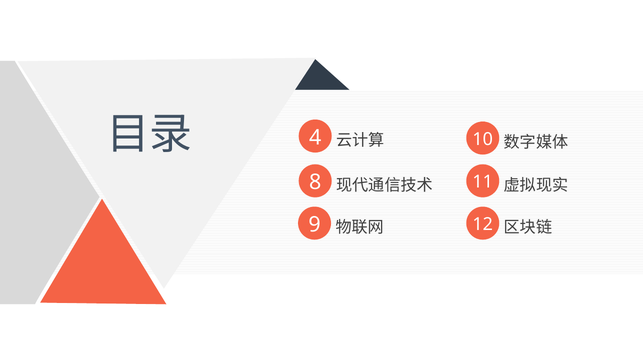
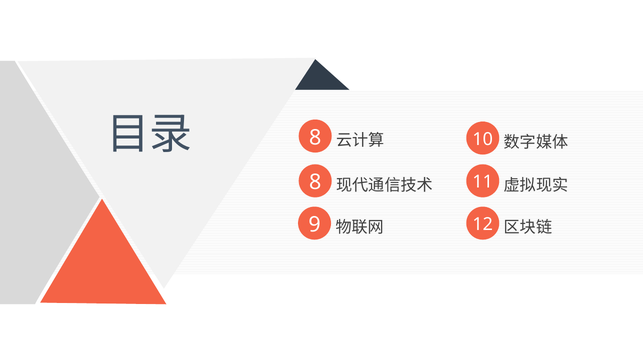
4: 4 -> 8 (315, 137)
